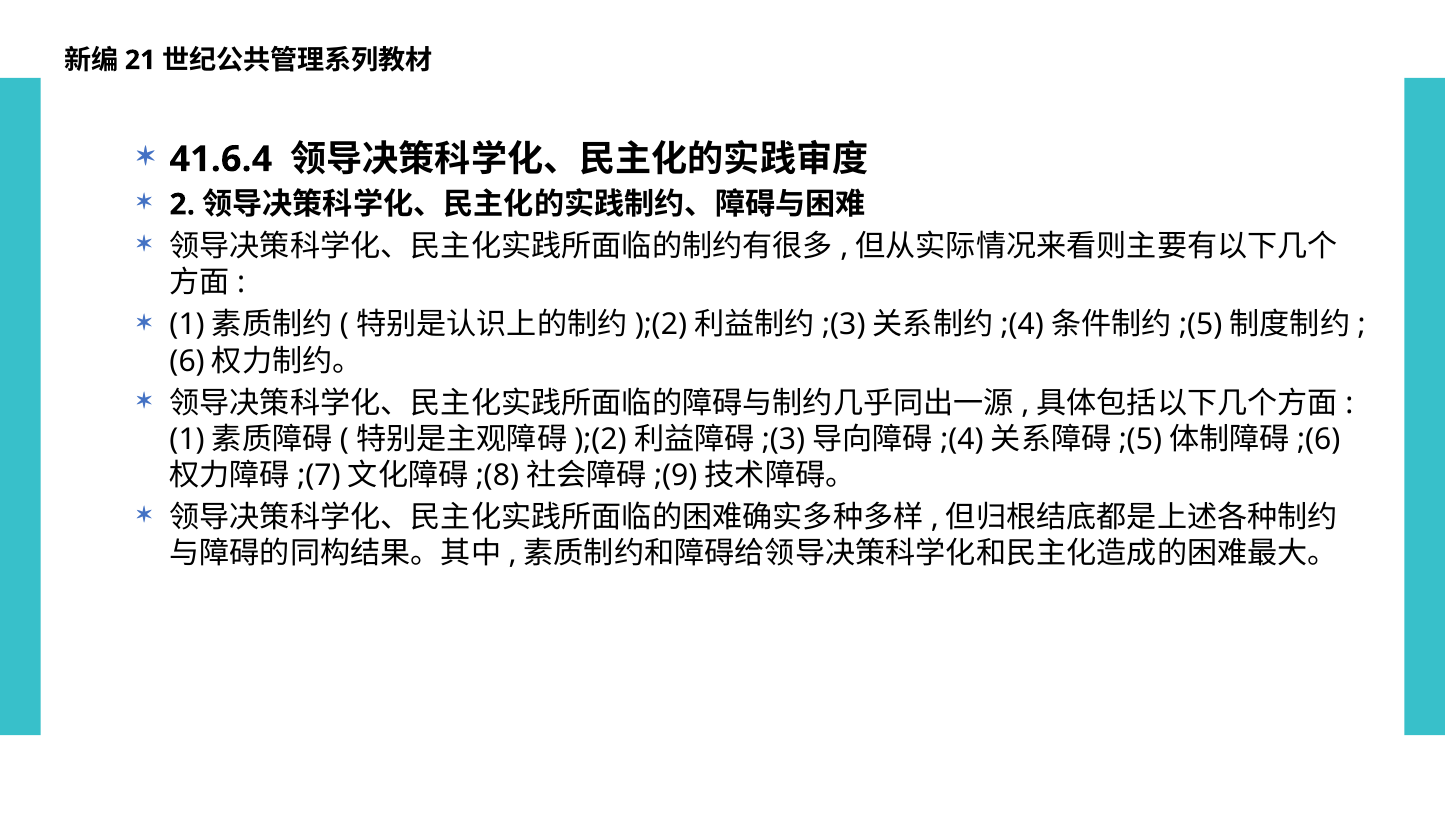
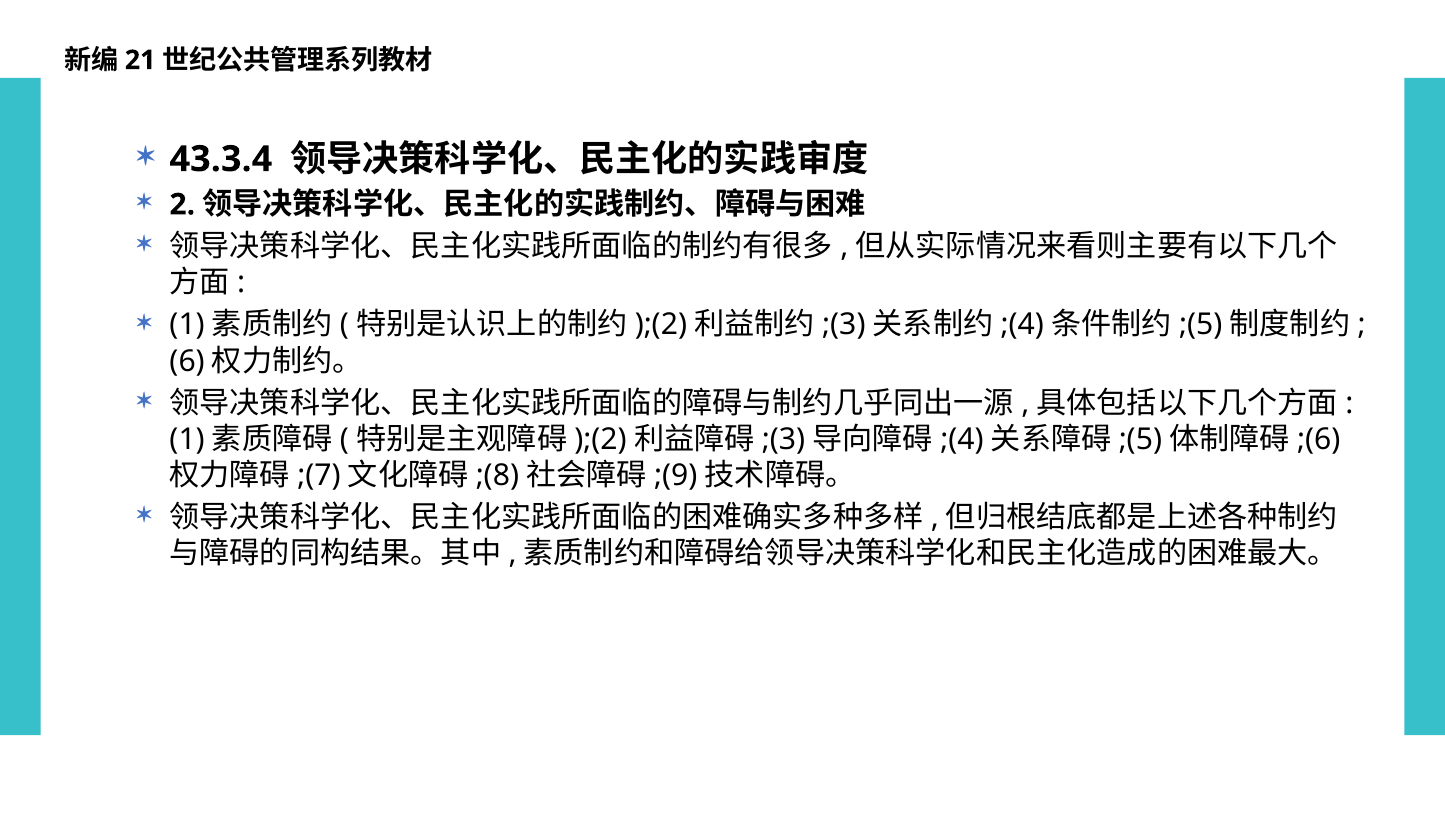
41.6.4: 41.6.4 -> 43.3.4 (221, 159)
